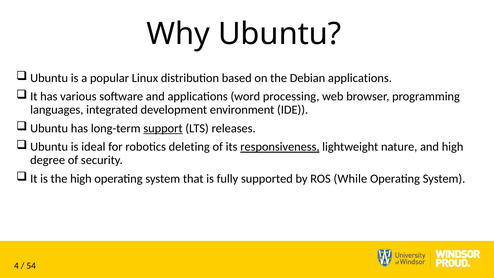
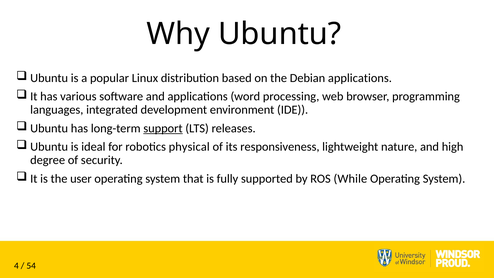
deleting: deleting -> physical (189, 147)
responsiveness underline: present -> none (280, 147)
the high: high -> user (81, 179)
